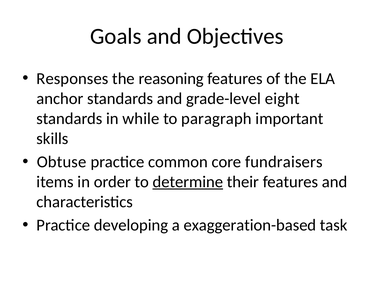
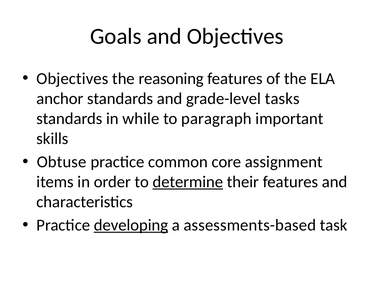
Responses: Responses -> Objectives (72, 78)
eight: eight -> tasks (282, 98)
fundraisers: fundraisers -> assignment (284, 162)
developing underline: none -> present (131, 225)
exaggeration-based: exaggeration-based -> assessments-based (250, 225)
